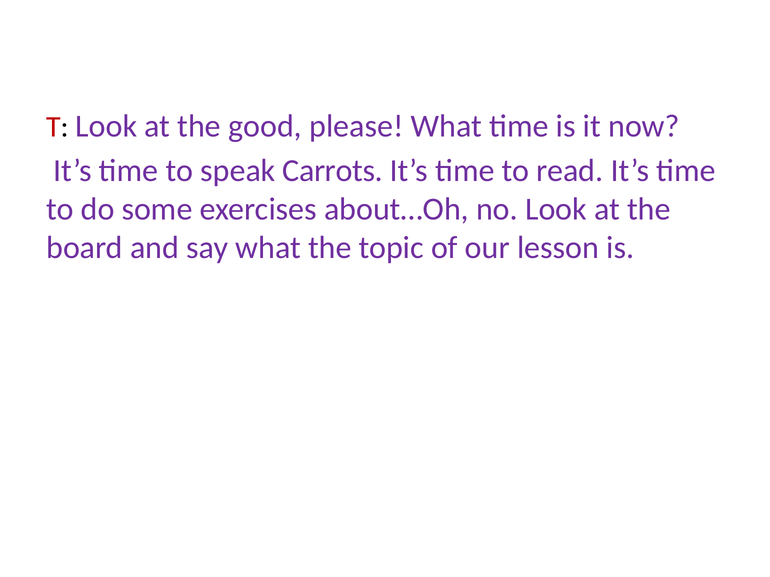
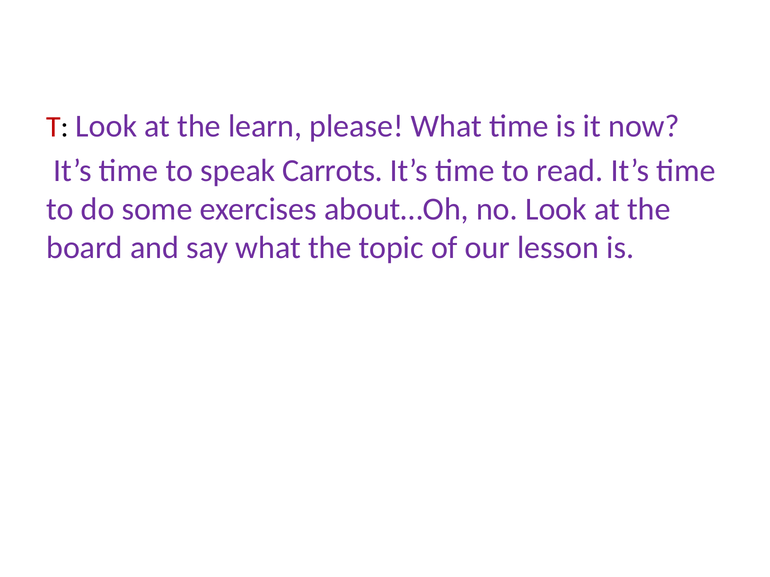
good: good -> learn (265, 126)
